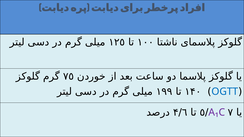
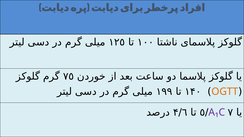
OGTT colour: blue -> orange (225, 92)
